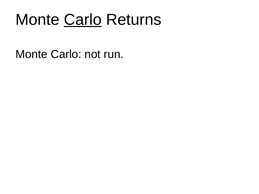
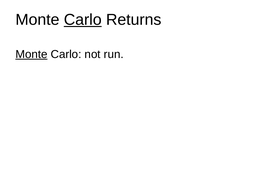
Monte underline: none -> present (31, 54)
